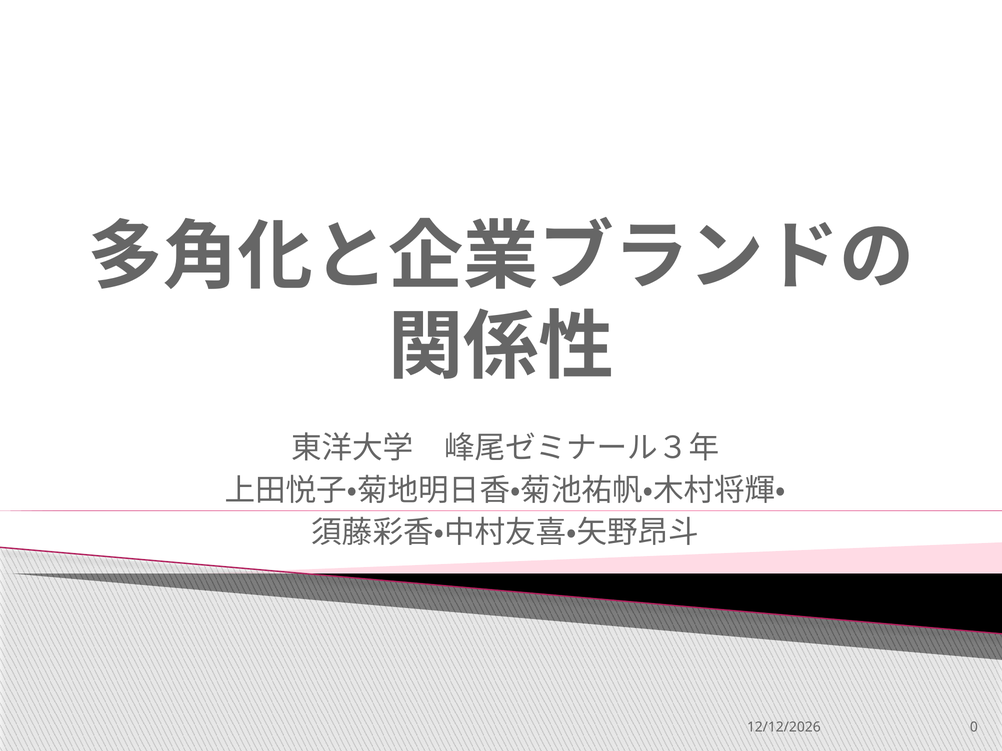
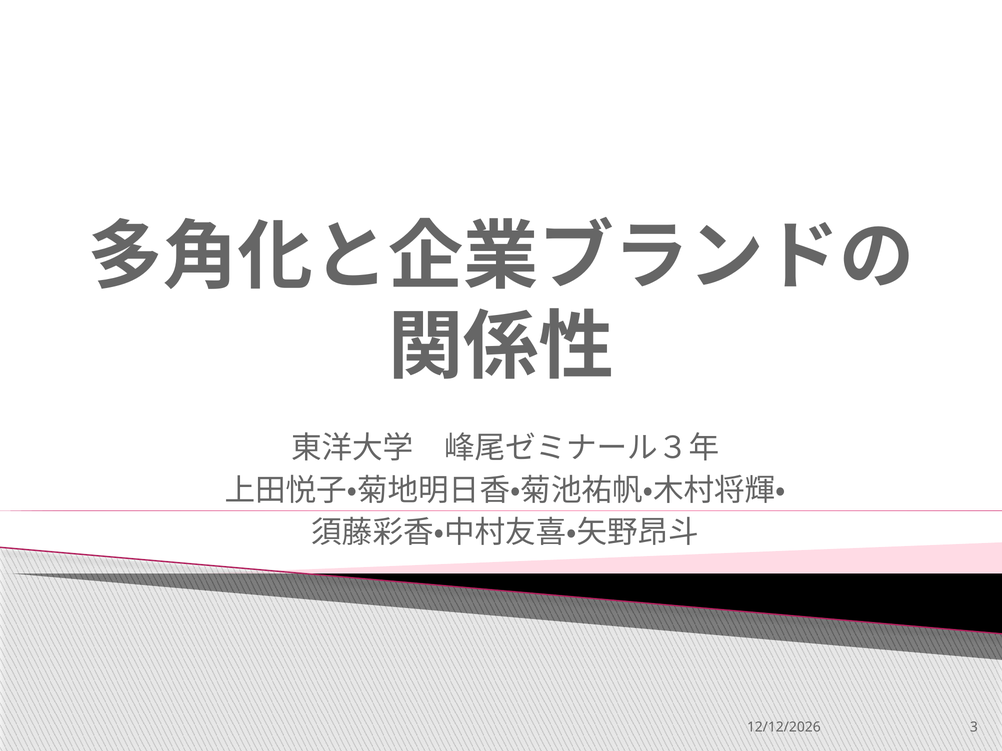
0: 0 -> 3 (974, 728)
